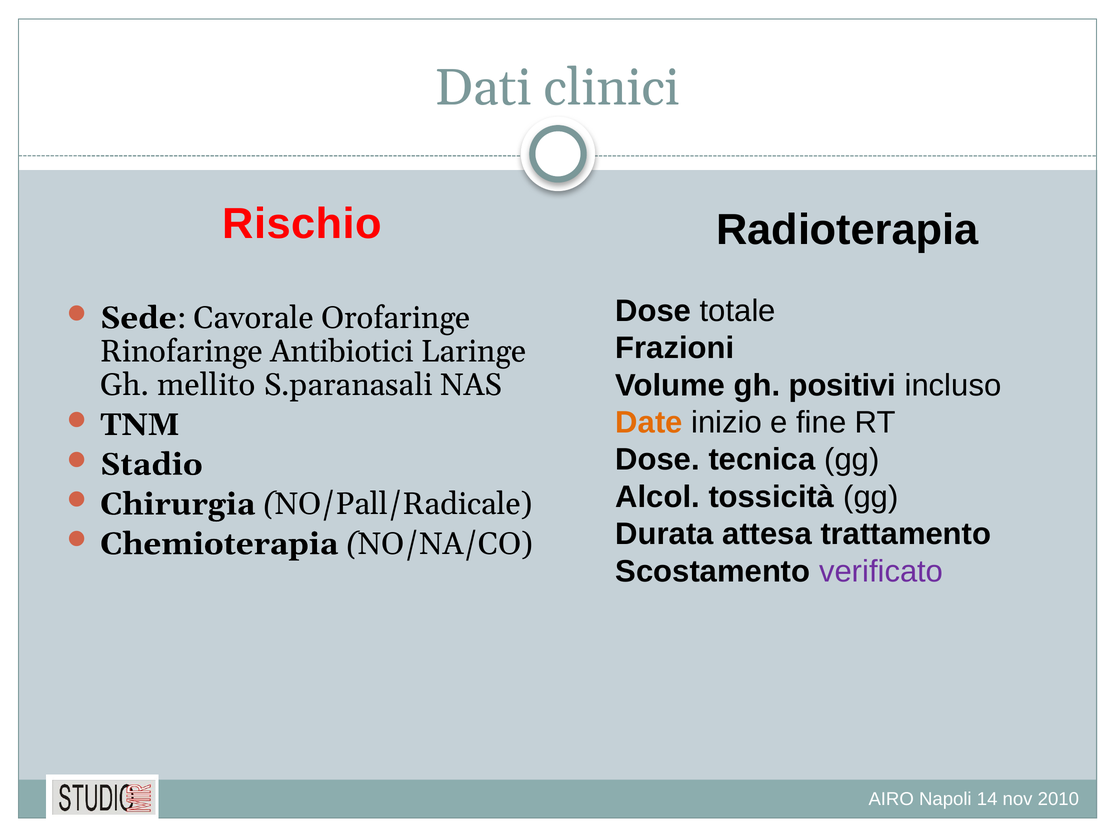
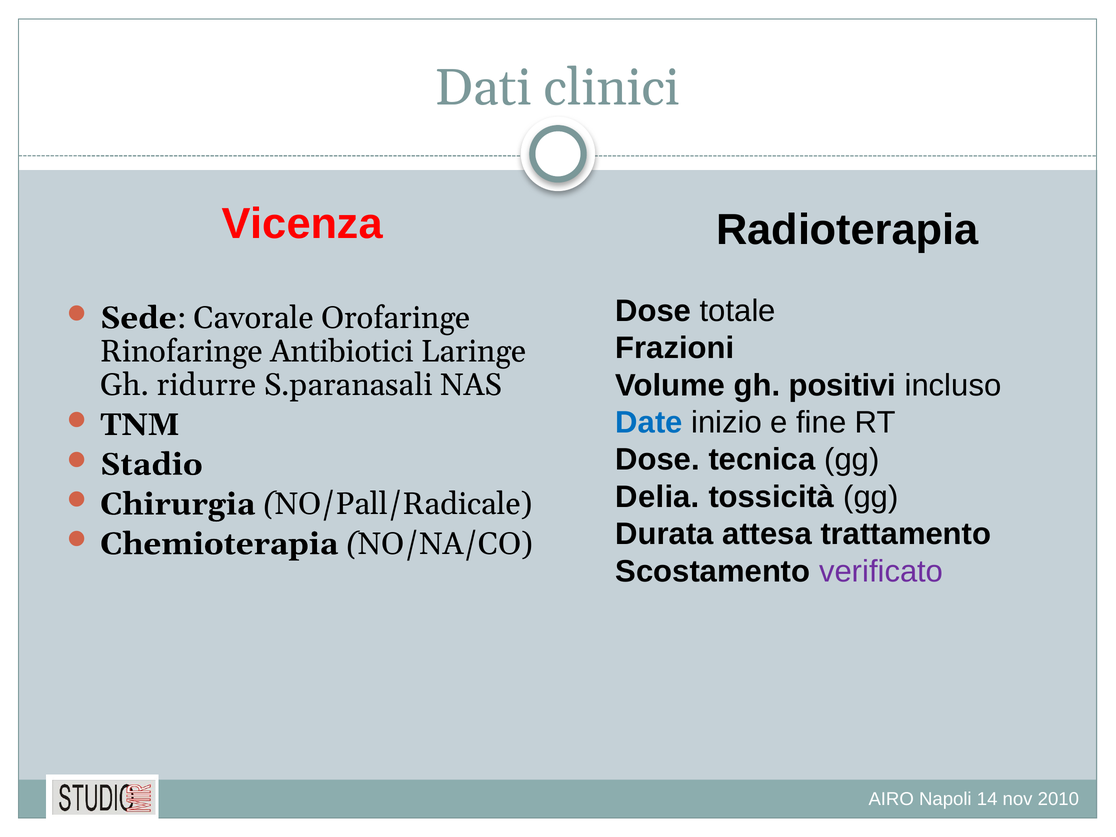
Rischio: Rischio -> Vicenza (302, 224)
mellito: mellito -> ridurre (206, 385)
Date colour: orange -> blue (649, 422)
Alcol: Alcol -> Delia (657, 497)
